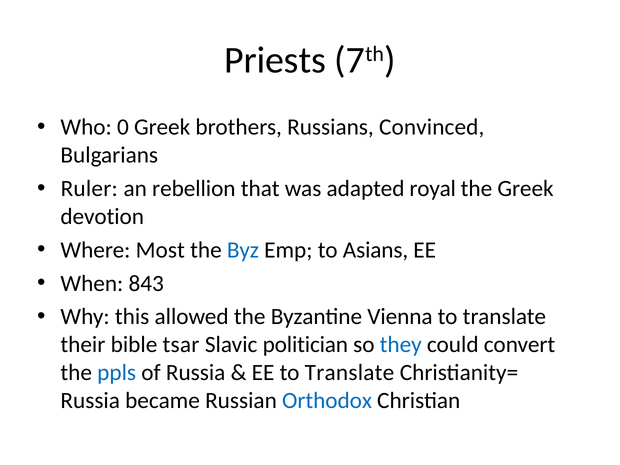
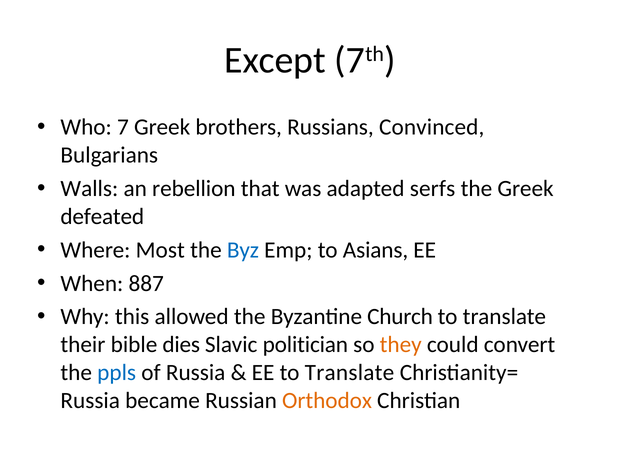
Priests: Priests -> Except (275, 60)
0: 0 -> 7 (123, 127)
Ruler: Ruler -> Walls (89, 189)
royal: royal -> serfs (433, 189)
devotion: devotion -> defeated (102, 216)
843: 843 -> 887 (146, 283)
Vienna: Vienna -> Church (400, 317)
tsar: tsar -> dies (181, 345)
they colour: blue -> orange (401, 345)
Orthodox colour: blue -> orange (327, 401)
